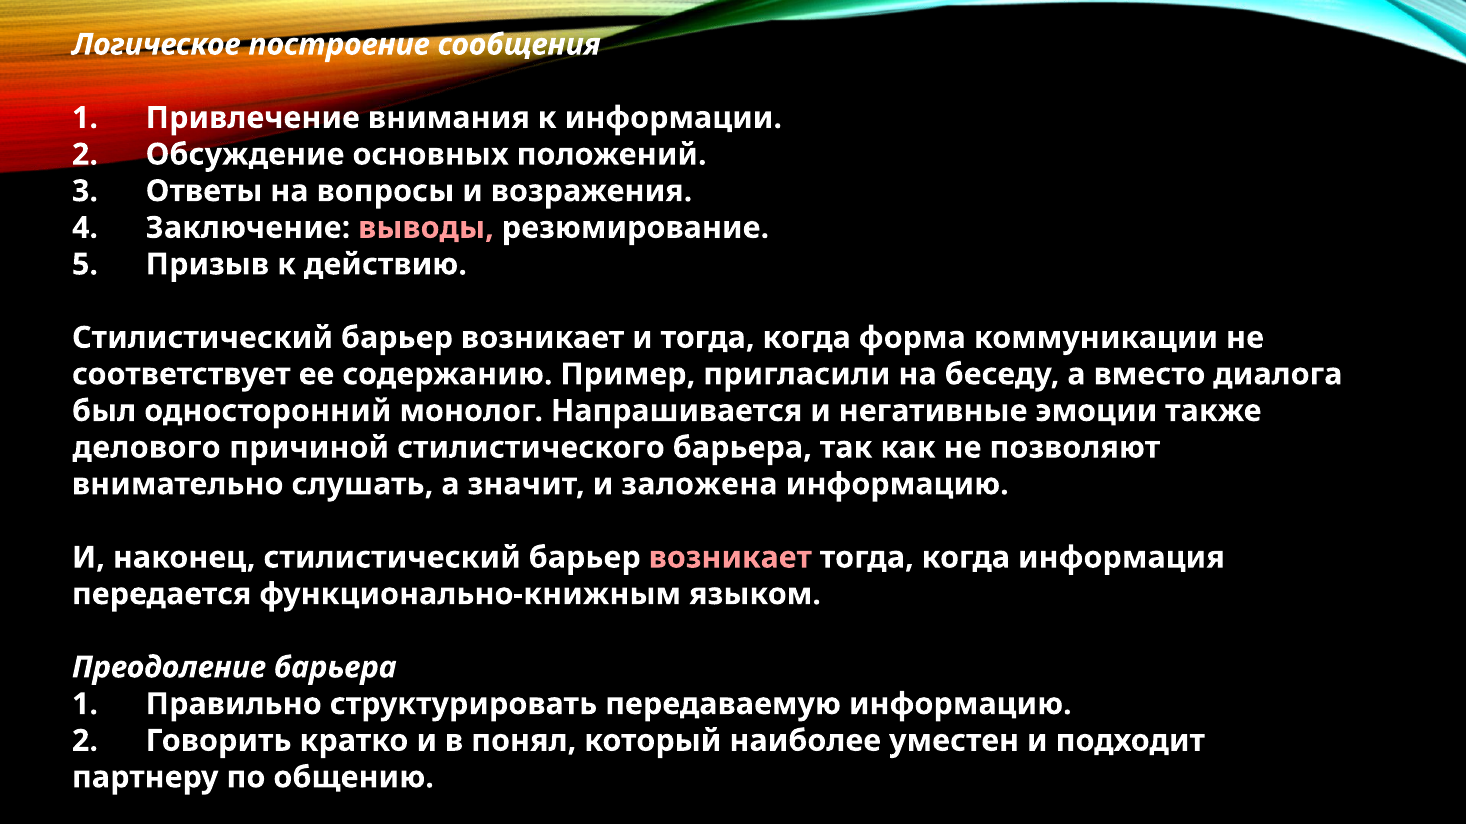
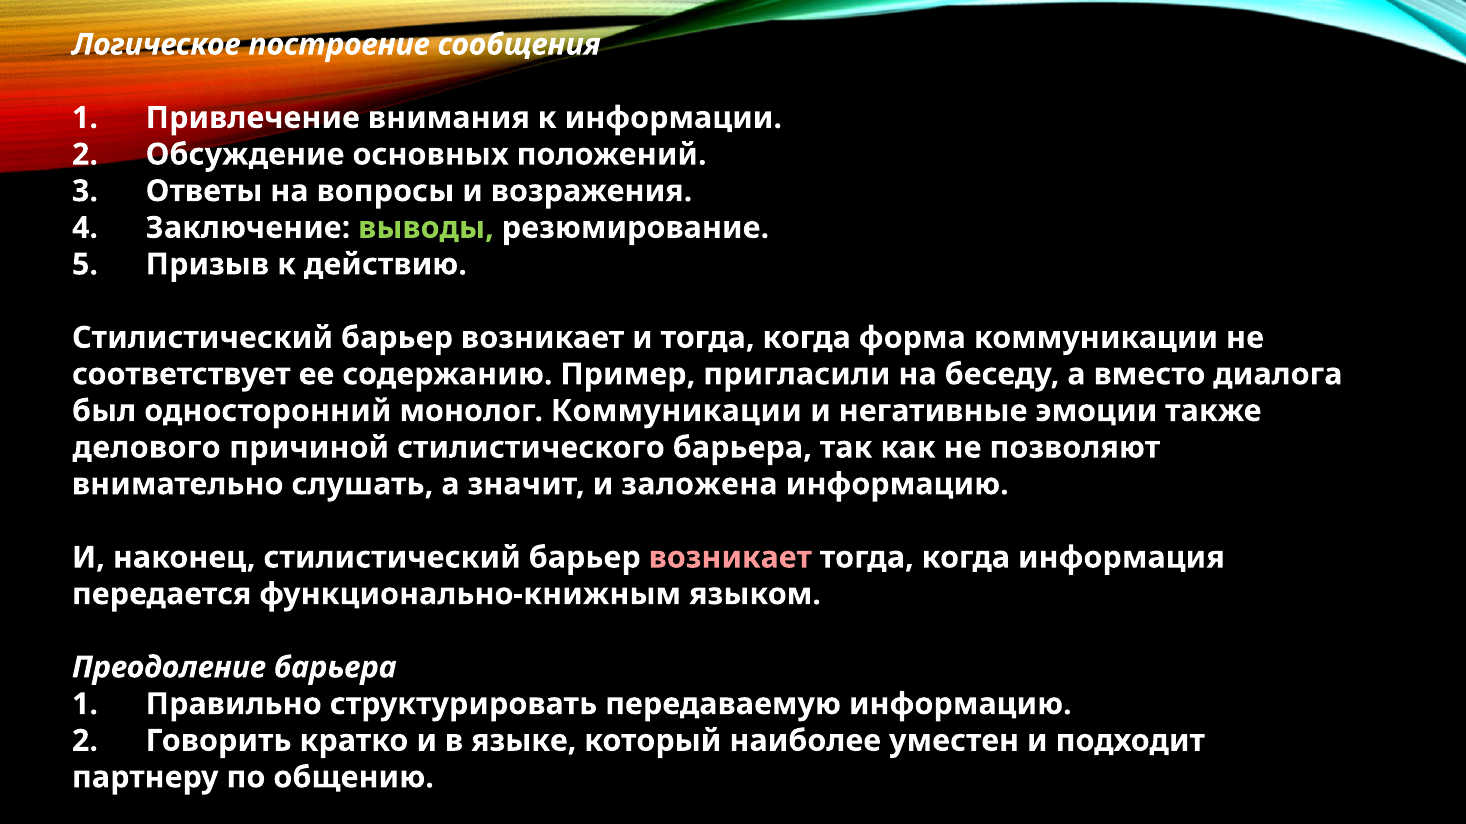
выводы colour: pink -> light green (426, 228)
монолог Напрашивается: Напрашивается -> Коммуникации (676, 411)
понял: понял -> языке (524, 741)
